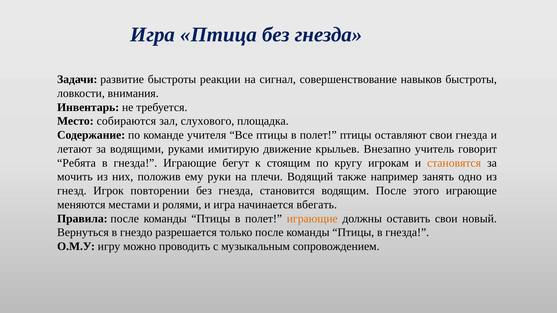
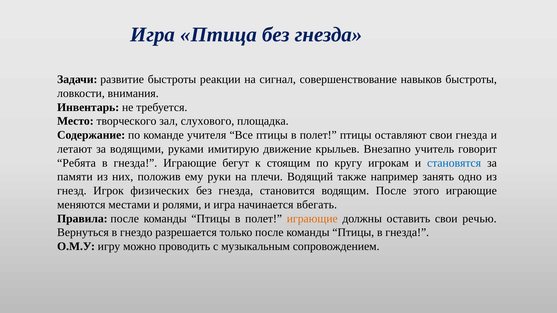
собираются: собираются -> творческого (126, 121)
становятся colour: orange -> blue (454, 163)
мочить: мочить -> памяти (75, 177)
повторении: повторении -> физических (160, 191)
новый: новый -> речью (479, 219)
